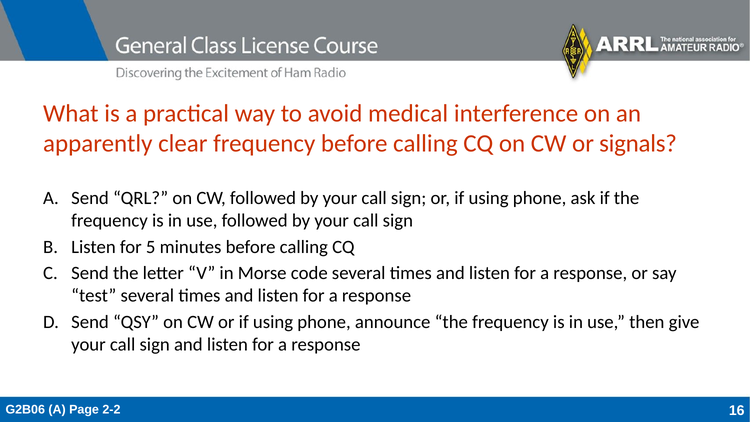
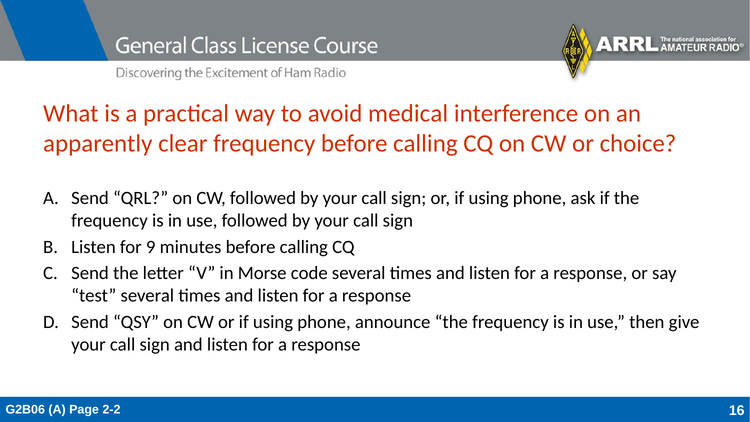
signals: signals -> choice (638, 143)
5: 5 -> 9 (151, 247)
